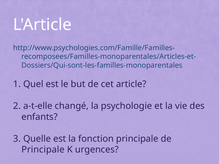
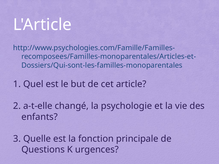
Principale: Principale -> Questions (43, 150)
